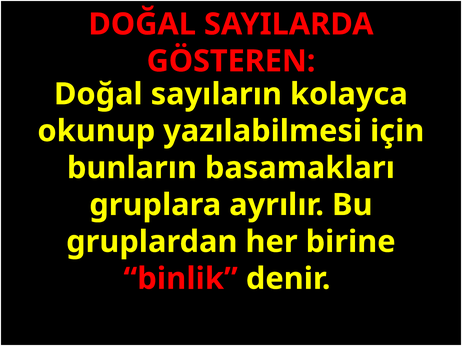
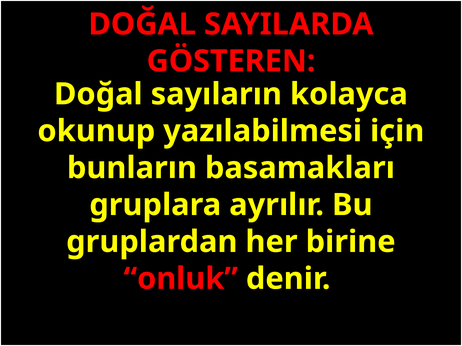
binlik: binlik -> onluk (181, 279)
